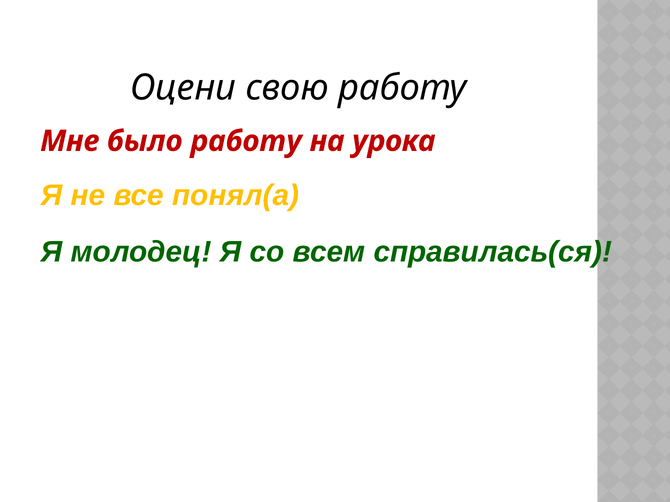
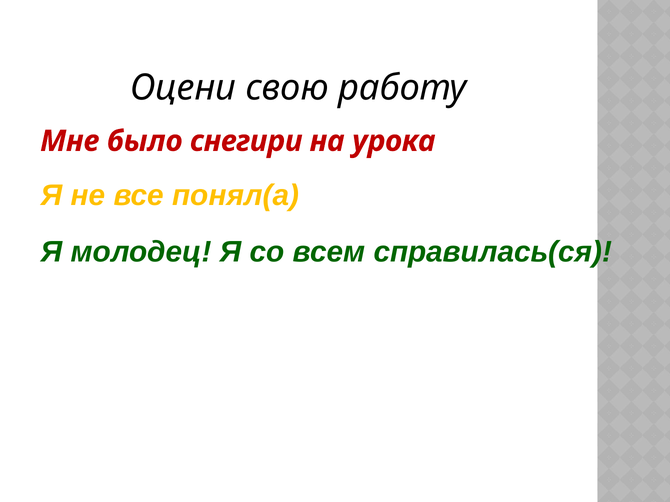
было работу: работу -> снегири (246, 141)
